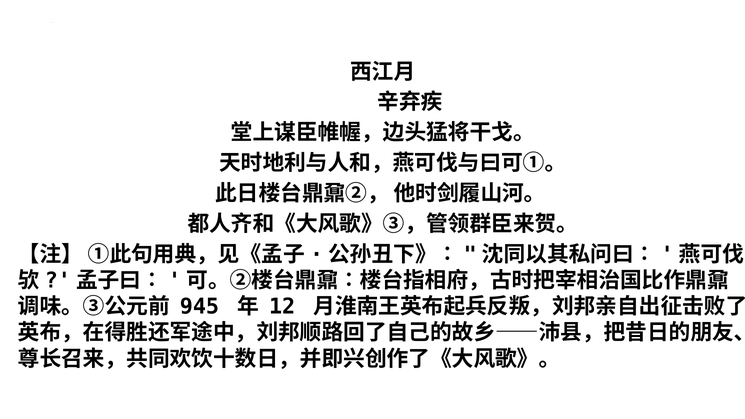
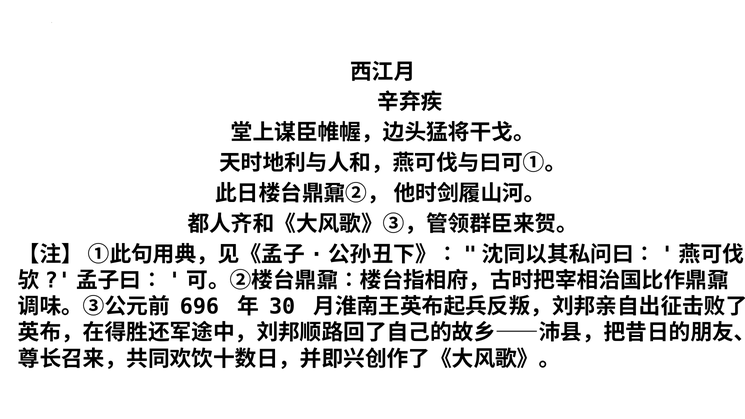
945: 945 -> 696 (199, 307)
12: 12 -> 30 (282, 307)
